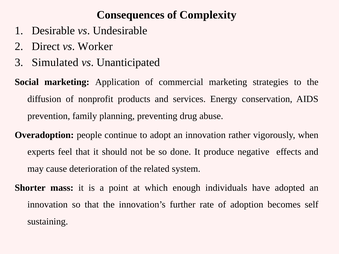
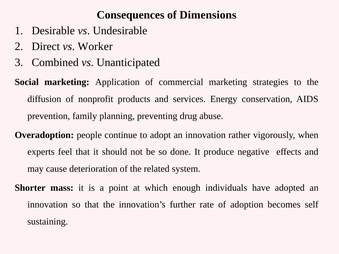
Complexity: Complexity -> Dimensions (208, 15)
Simulated: Simulated -> Combined (55, 62)
